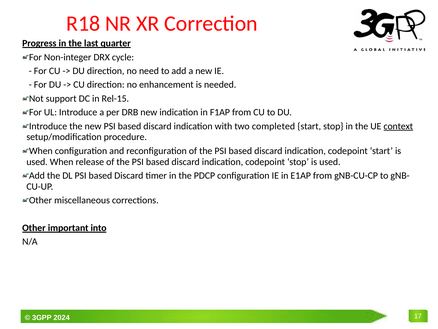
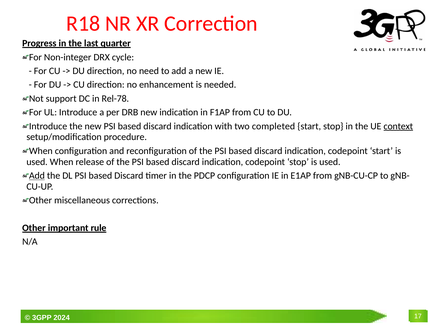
Rel-15: Rel-15 -> Rel-78 (115, 98)
Add underline: none -> present (37, 175)
into: into -> rule (99, 228)
